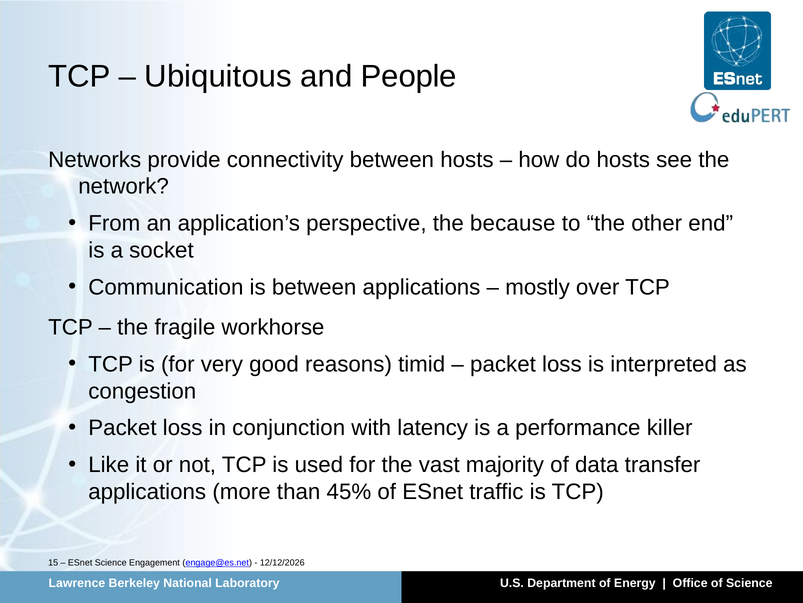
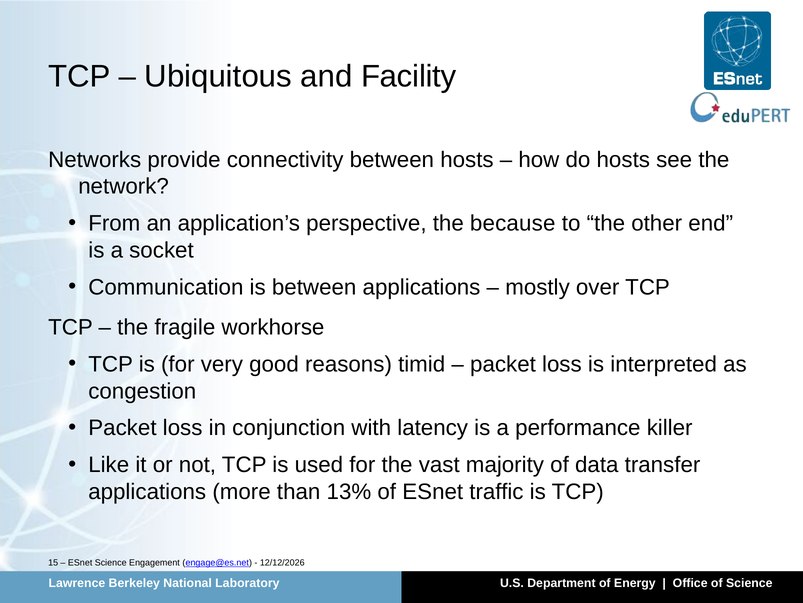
People: People -> Facility (409, 76)
45%: 45% -> 13% (349, 491)
